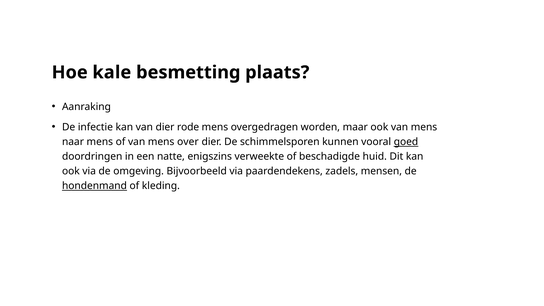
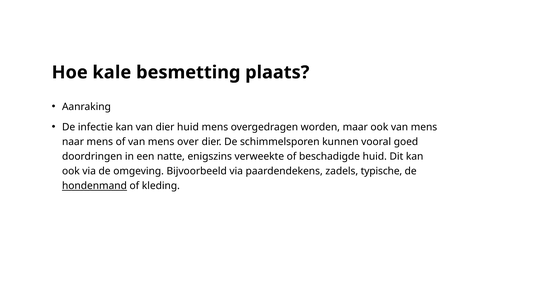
dier rode: rode -> huid (188, 127)
goed underline: present -> none (406, 142)
mensen: mensen -> typische (381, 171)
